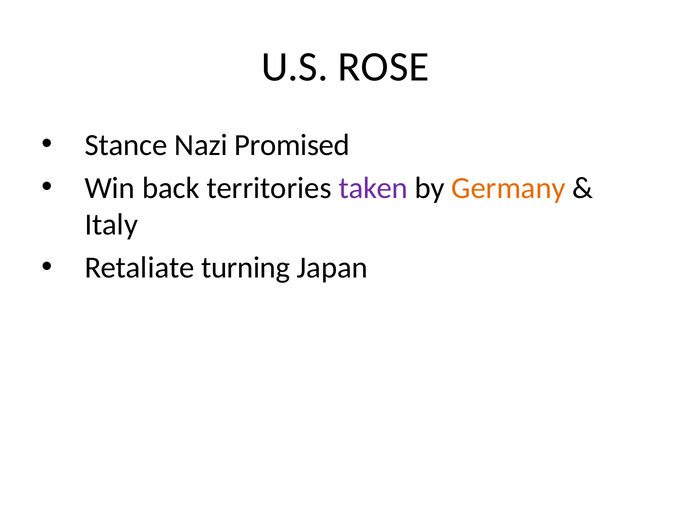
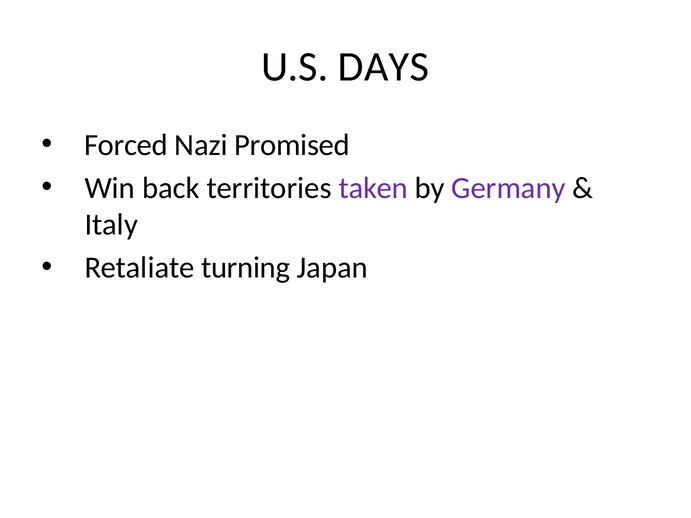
ROSE: ROSE -> DAYS (384, 67)
Stance: Stance -> Forced (126, 145)
Germany colour: orange -> purple (509, 188)
